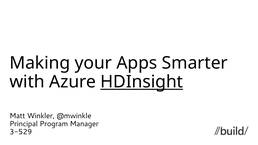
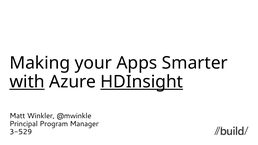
with underline: none -> present (27, 82)
